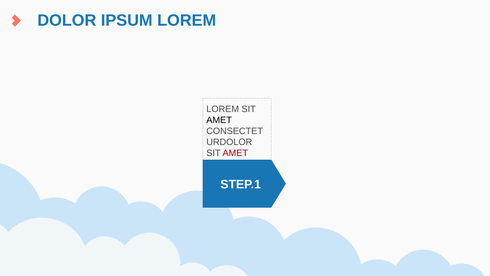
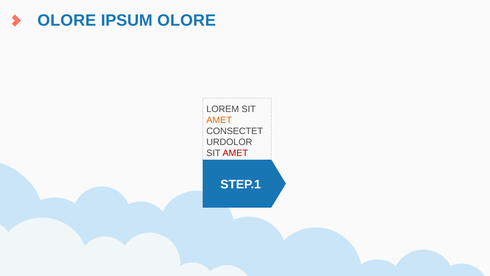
DOLOR: DOLOR -> OLORE (67, 20)
IPSUM LOREM: LOREM -> OLORE (187, 20)
AMET colour: black -> orange (219, 120)
